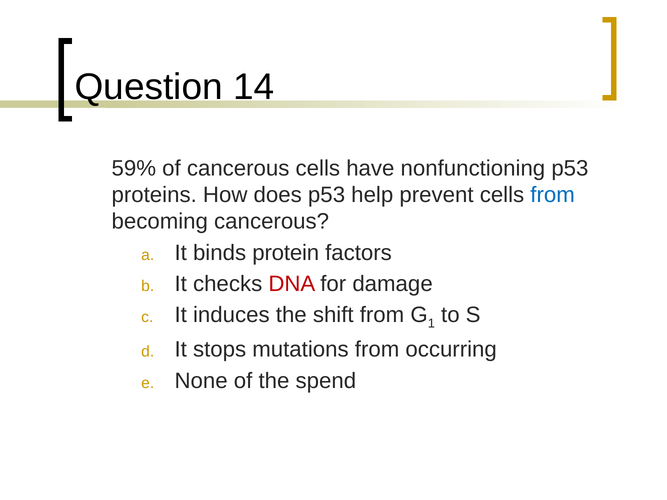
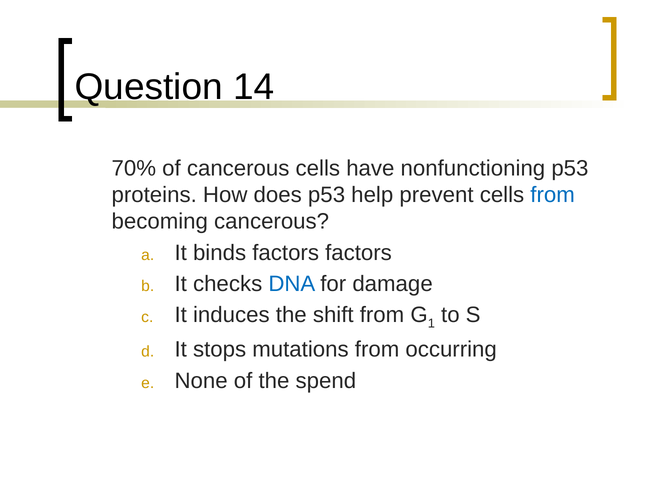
59%: 59% -> 70% (134, 168)
binds protein: protein -> factors (286, 253)
DNA colour: red -> blue (292, 284)
